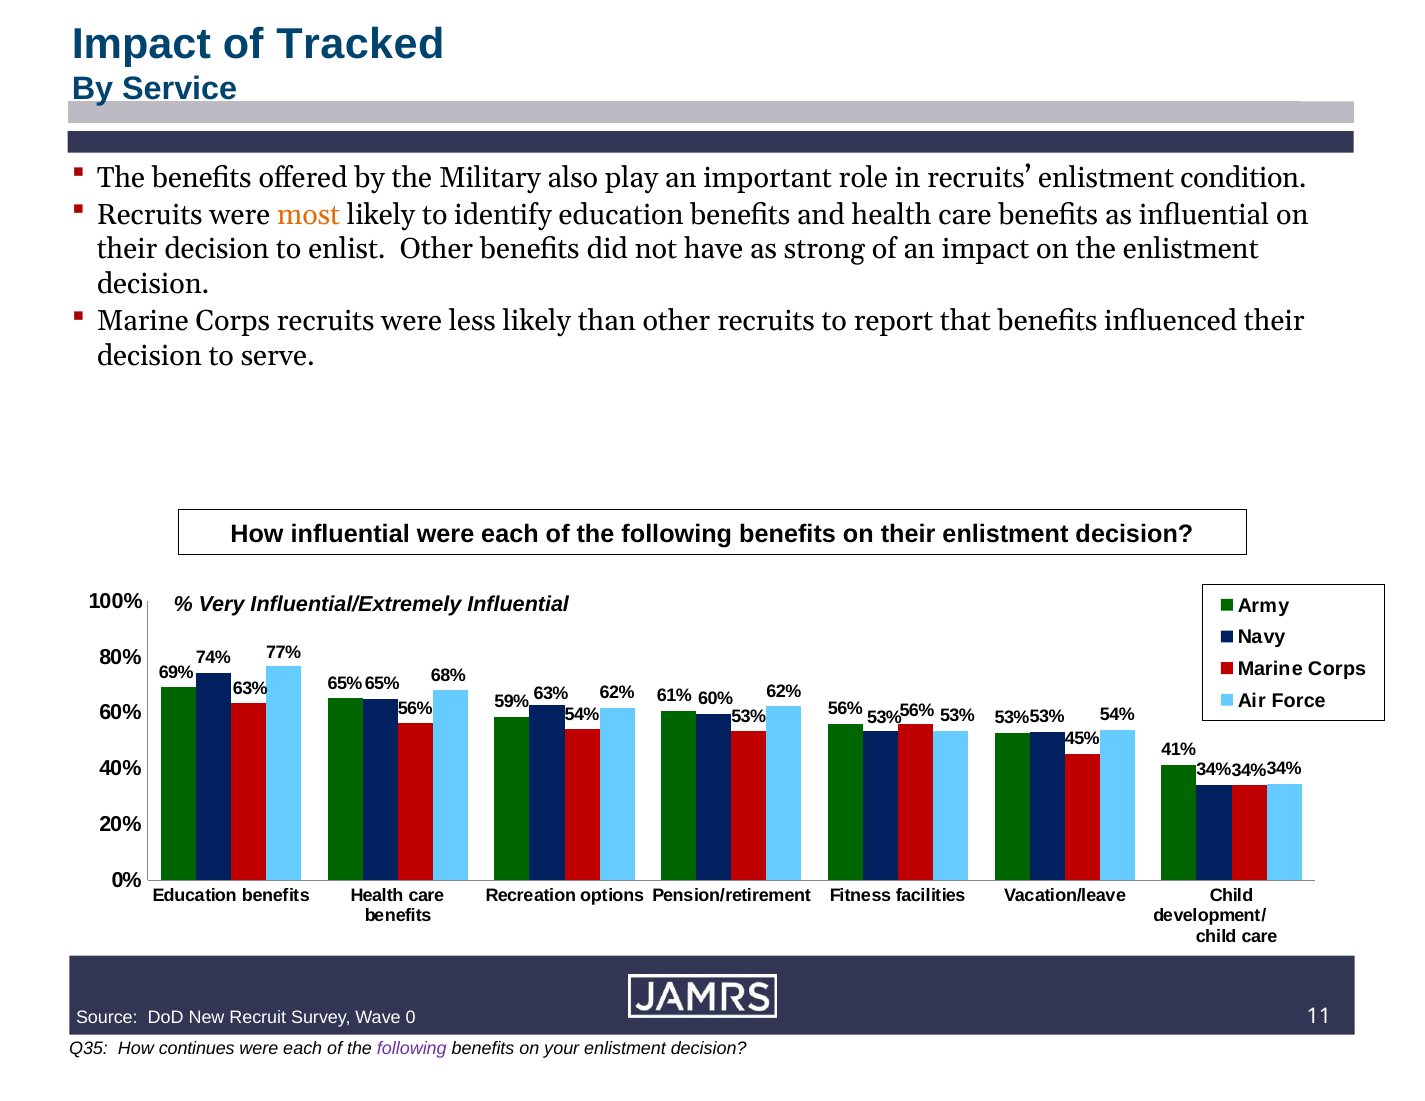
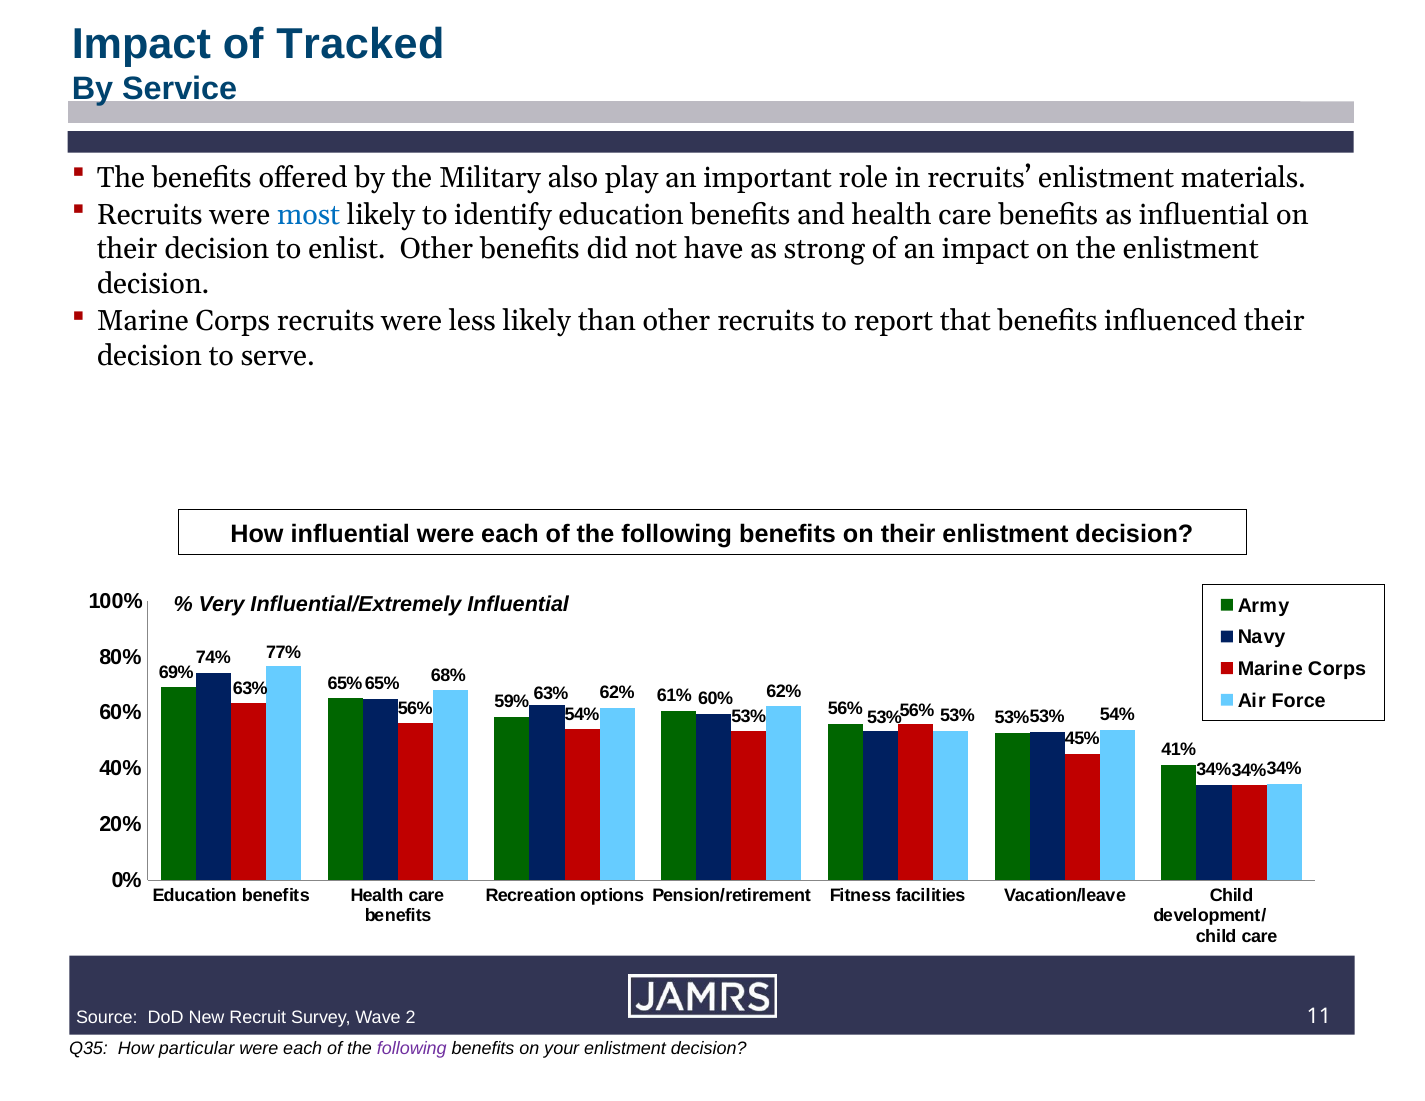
condition: condition -> materials (1243, 178)
most colour: orange -> blue (309, 215)
0: 0 -> 2 (411, 1018)
continues: continues -> particular (197, 1049)
